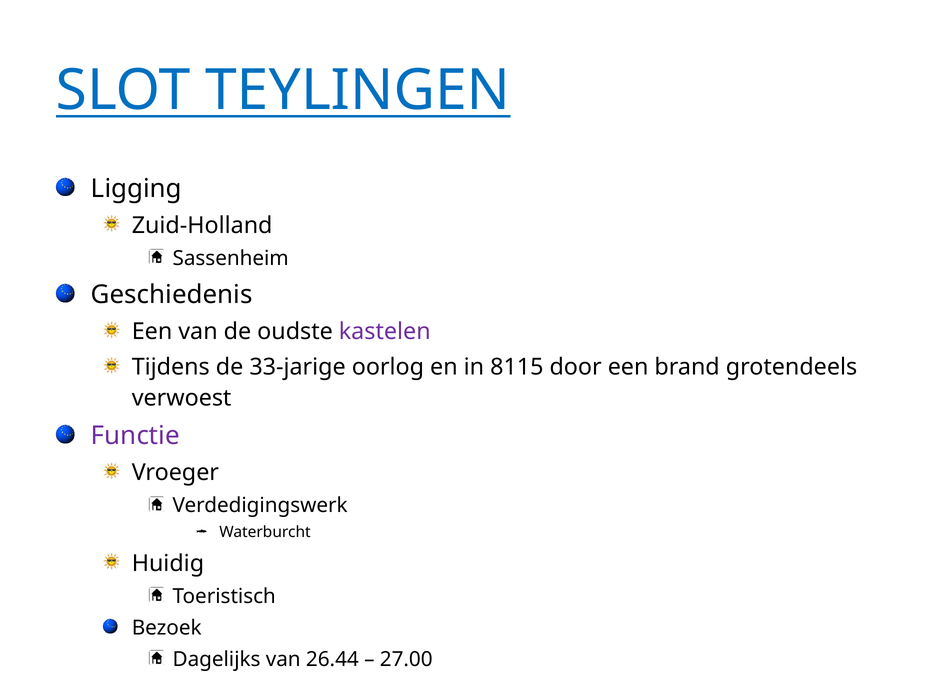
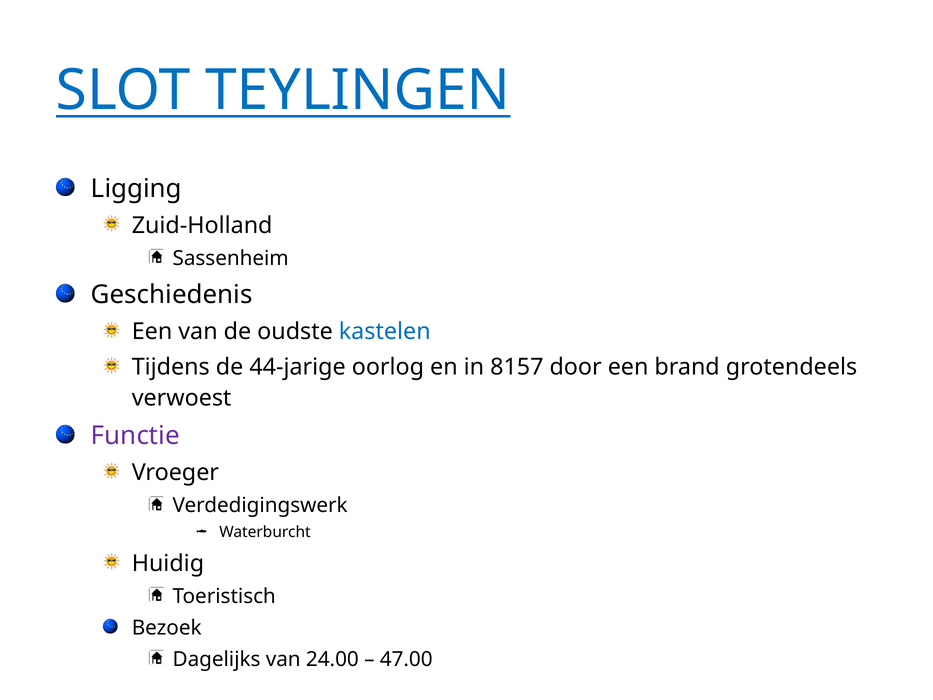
kastelen colour: purple -> blue (385, 332)
33-jarige: 33-jarige -> 44-jarige (298, 367)
8115: 8115 -> 8157 (517, 367)
26.44: 26.44 -> 24.00 (332, 659)
27.00: 27.00 -> 47.00 (406, 659)
